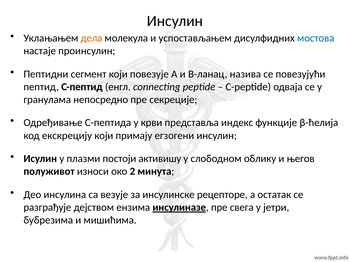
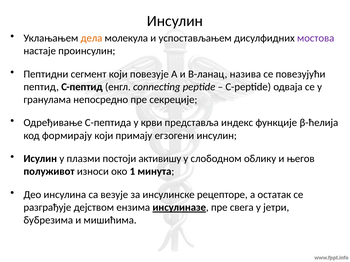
мостова colour: blue -> purple (316, 38)
екскрецију: екскрецију -> формирају (67, 136)
2: 2 -> 1 (132, 172)
